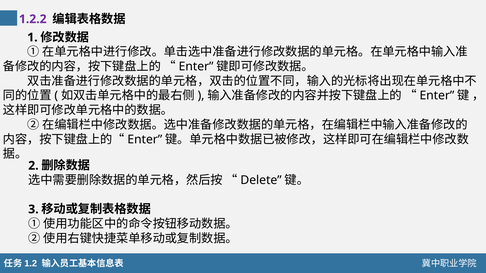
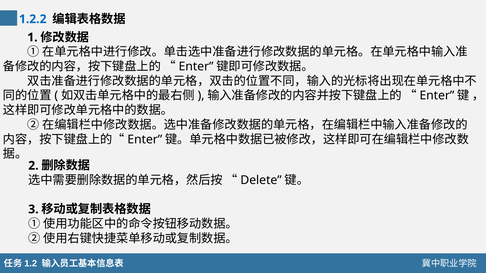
1.2.2 colour: purple -> blue (33, 19)
